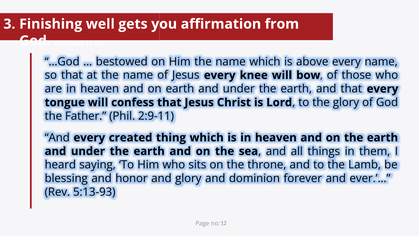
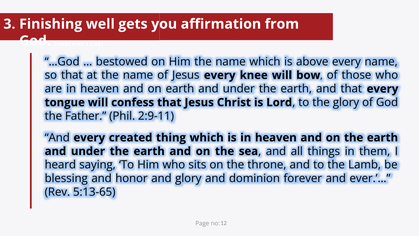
5:13-93: 5:13-93 -> 5:13-65 (94, 192)
